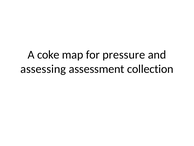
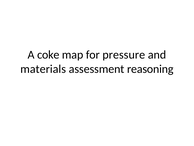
assessing: assessing -> materials (43, 69)
collection: collection -> reasoning (150, 69)
